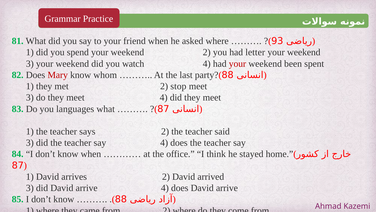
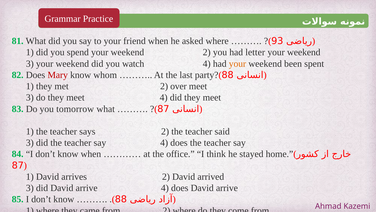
your colour: red -> orange (237, 64)
stop: stop -> over (178, 86)
languages: languages -> tomorrow (75, 109)
